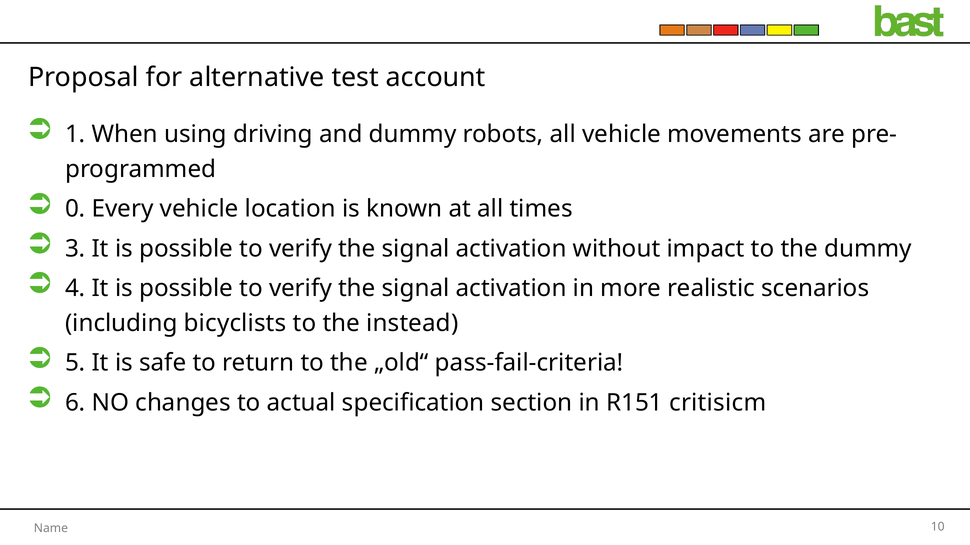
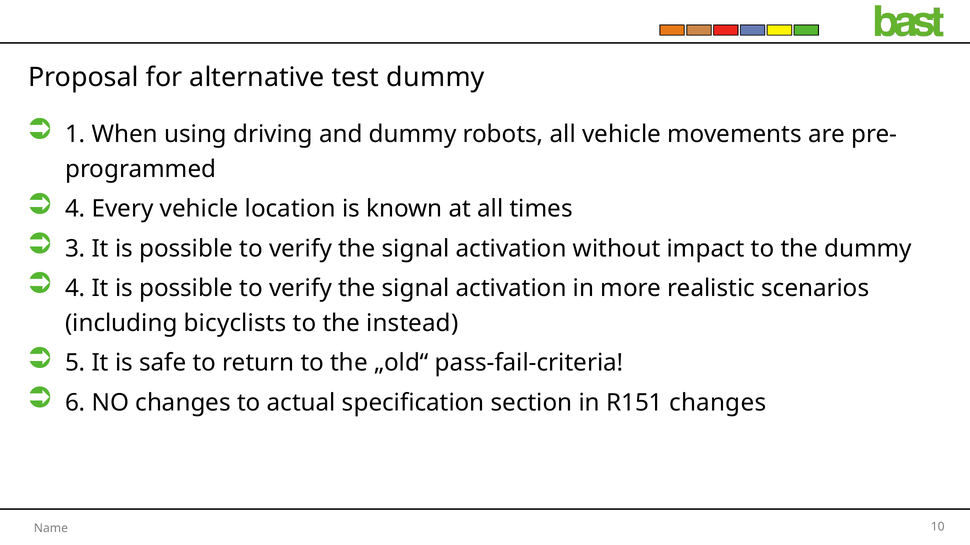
test account: account -> dummy (436, 77)
0: 0 -> 4 (75, 209)
R151 critisicm: critisicm -> changes (718, 403)
